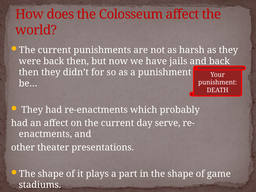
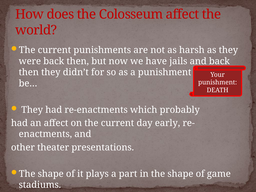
serve: serve -> early (168, 123)
